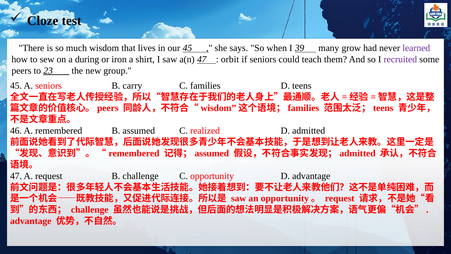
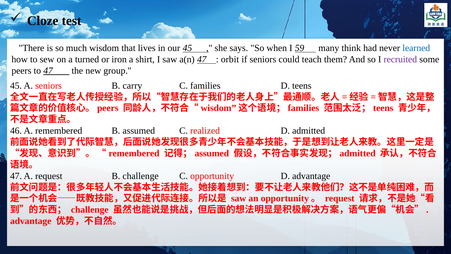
39: 39 -> 59 (300, 48)
grow: grow -> think (351, 48)
learned colour: purple -> blue (416, 48)
during: during -> turned (87, 59)
to 23: 23 -> 47 (48, 70)
